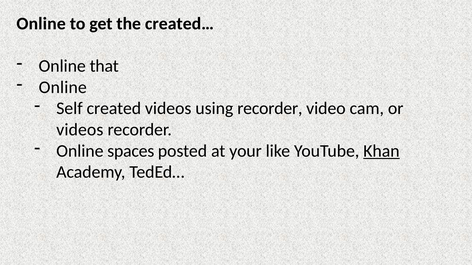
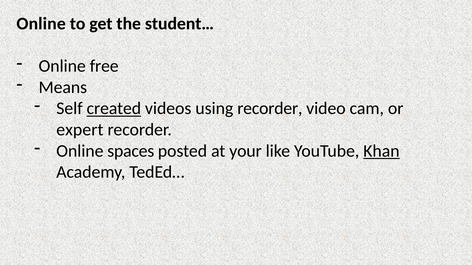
created…: created… -> student… (179, 24)
that: that -> free (104, 66)
Online: Online -> Means (63, 87)
created underline: none -> present (114, 109)
videos: videos -> expert (80, 130)
